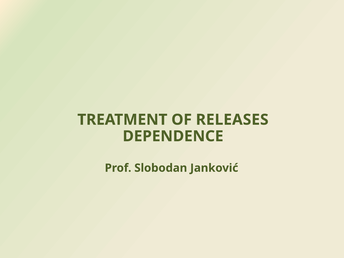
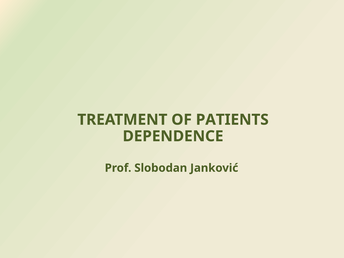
RELEASES: RELEASES -> PATIENTS (232, 120)
